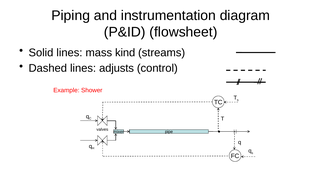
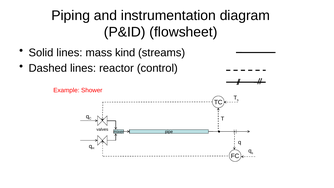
adjusts: adjusts -> reactor (116, 68)
